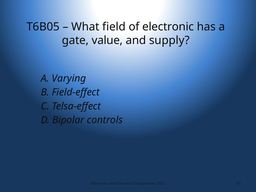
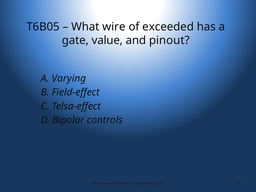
field: field -> wire (114, 27)
of electronic: electronic -> exceeded (168, 27)
supply: supply -> pinout (169, 40)
